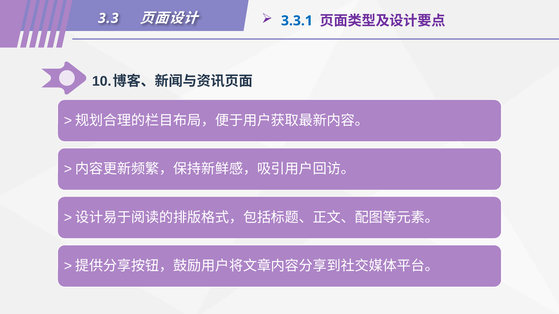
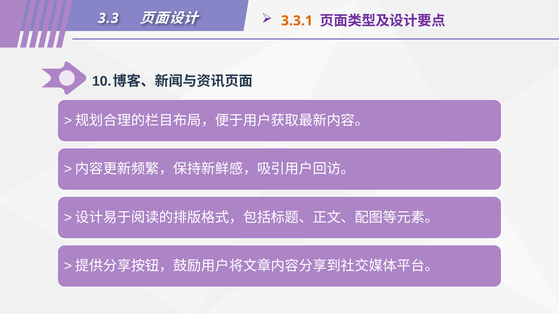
3.3.1 colour: blue -> orange (297, 21)
